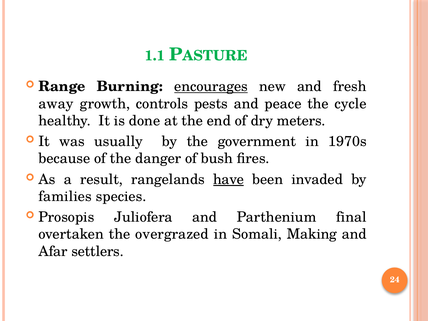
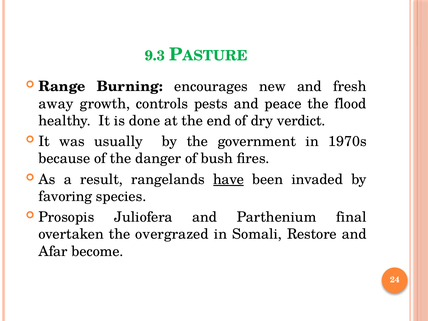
1.1: 1.1 -> 9.3 (155, 56)
encourages underline: present -> none (211, 87)
cycle: cycle -> flood (351, 104)
meters: meters -> verdict (301, 121)
families: families -> favoring (65, 196)
Making: Making -> Restore (312, 234)
settlers: settlers -> become (97, 251)
